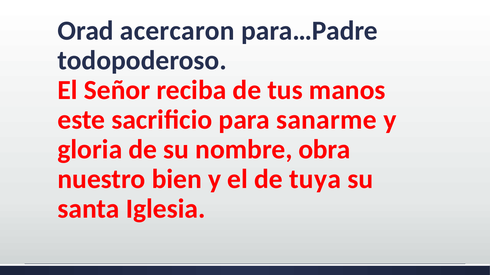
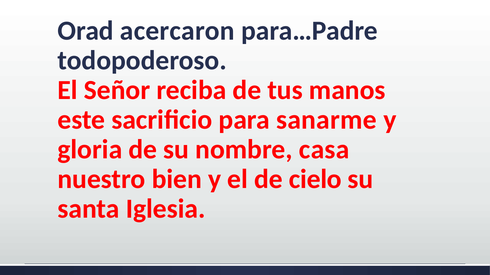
obra: obra -> casa (324, 150)
tuya: tuya -> cielo (315, 180)
